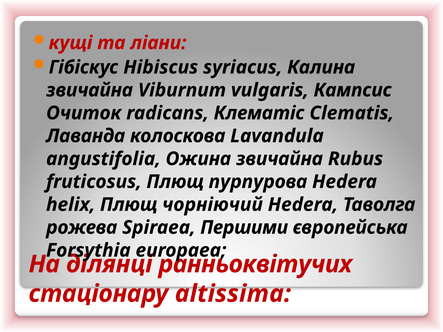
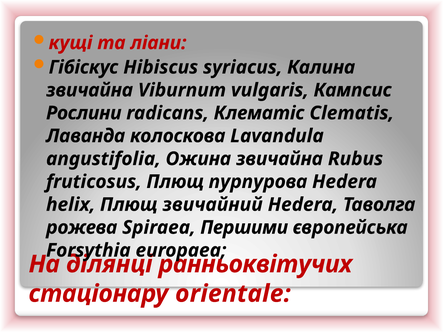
Очиток: Очиток -> Рослини (84, 113)
чорніючий: чорніючий -> звичайний (213, 205)
altissima: altissima -> orientale (233, 294)
